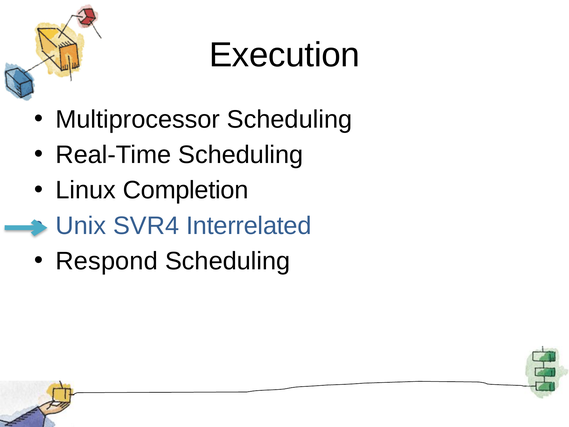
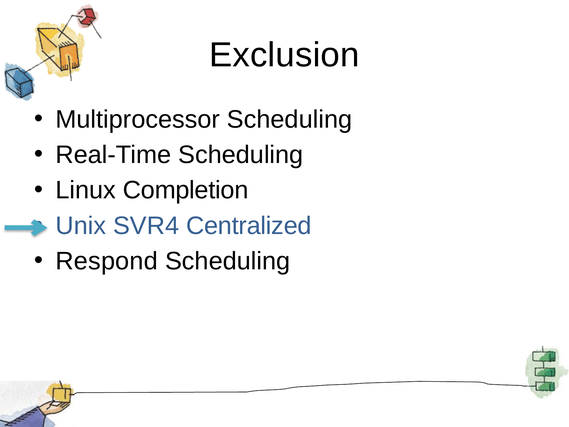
Execution: Execution -> Exclusion (284, 55)
Interrelated: Interrelated -> Centralized (249, 226)
